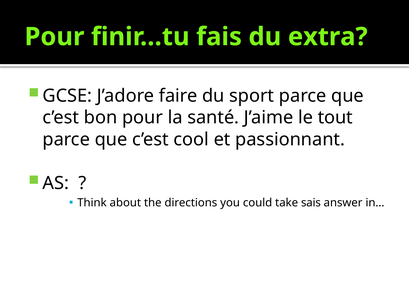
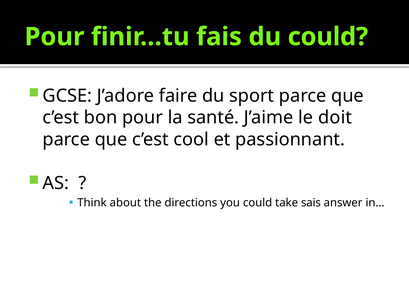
du extra: extra -> could (328, 37)
tout: tout -> doit (335, 117)
